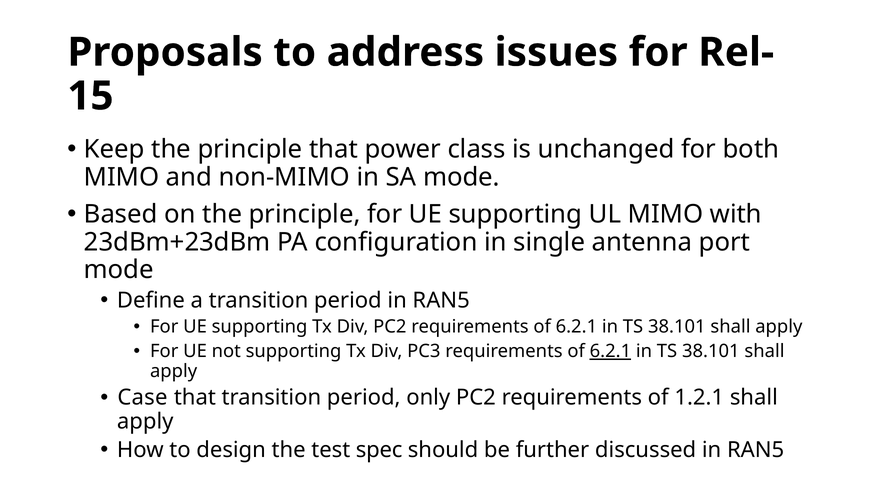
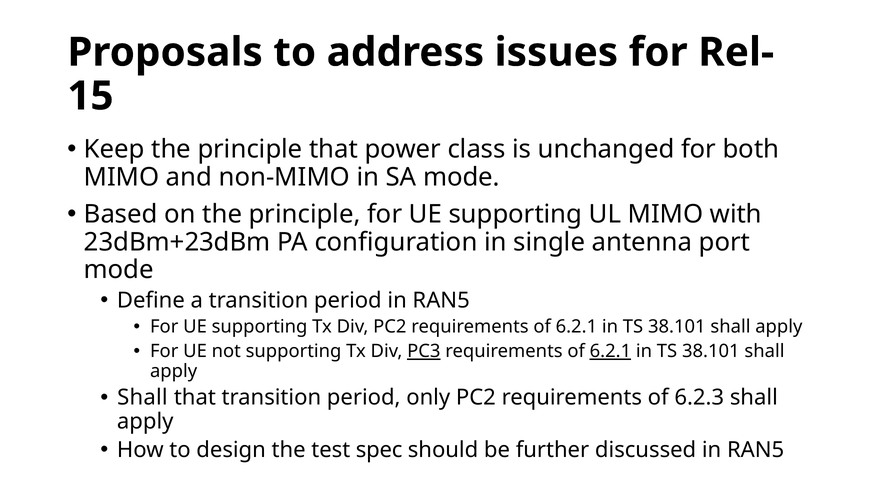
PC3 underline: none -> present (424, 351)
Case: Case -> Shall (142, 397)
1.2.1: 1.2.1 -> 6.2.3 (699, 397)
